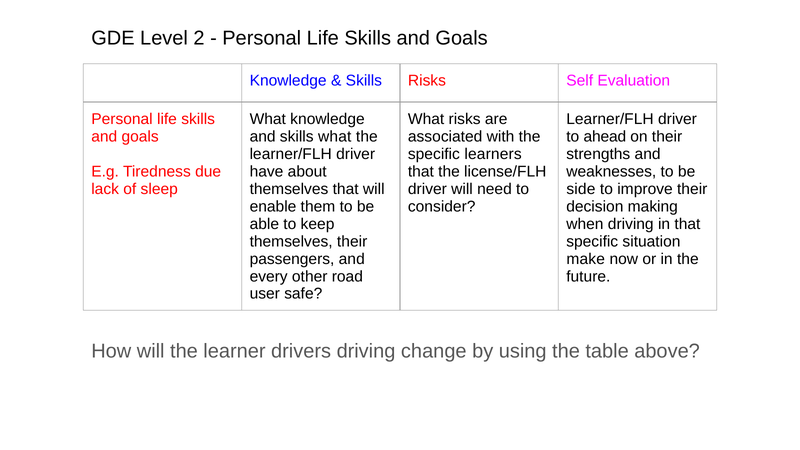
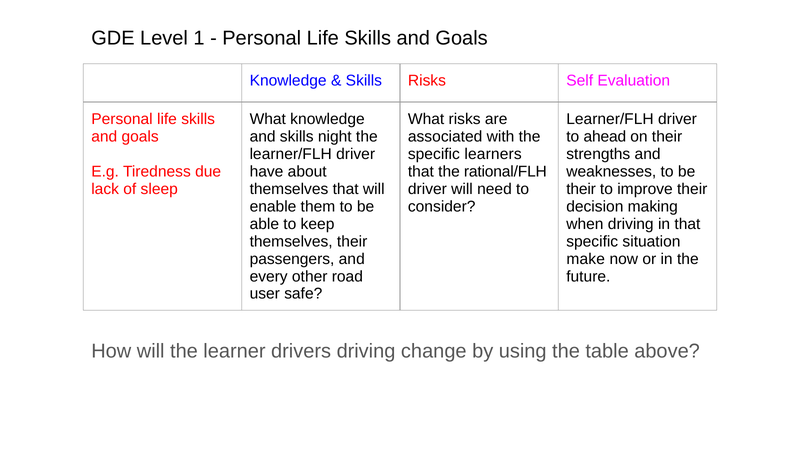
2: 2 -> 1 (199, 38)
skills what: what -> night (335, 137)
license/FLH: license/FLH -> rational/FLH (505, 171)
side: side -> their (581, 189)
